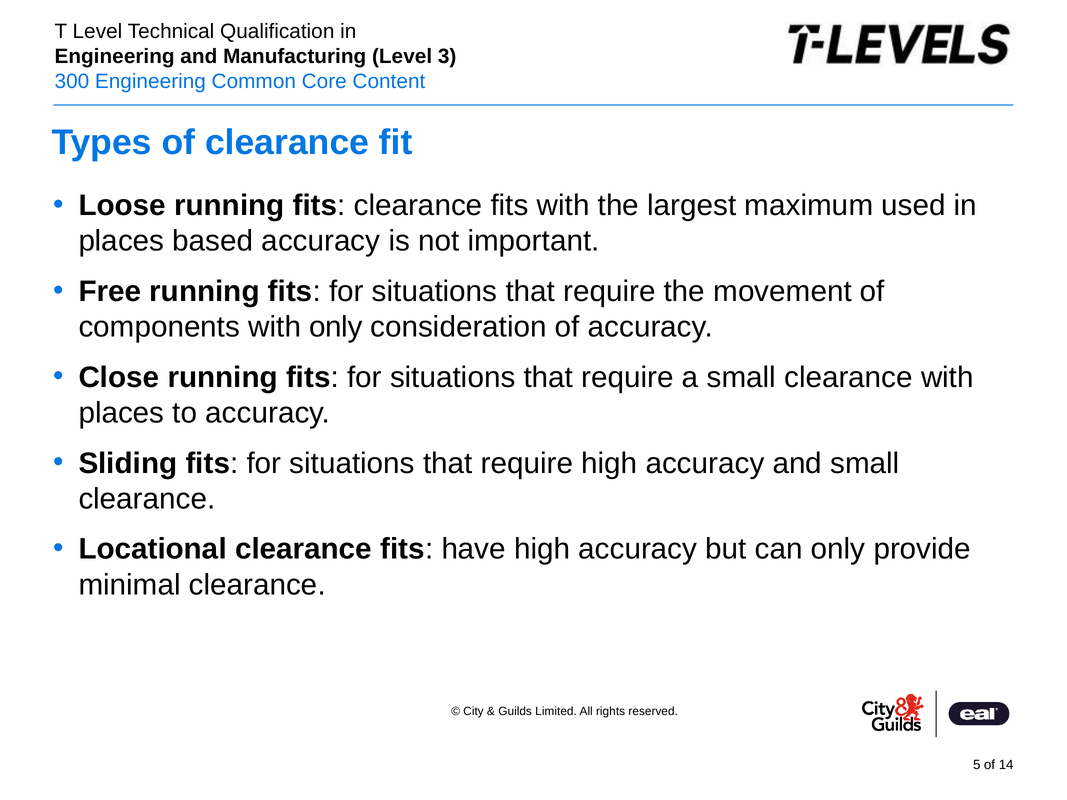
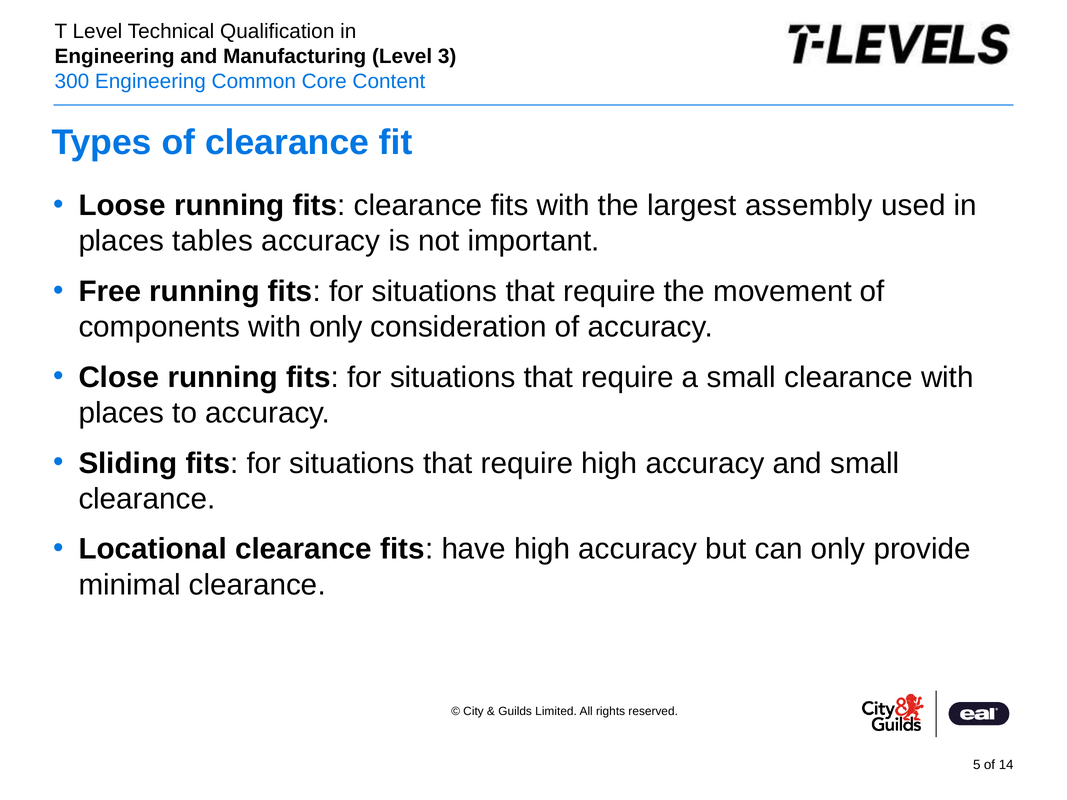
maximum: maximum -> assembly (809, 206)
based: based -> tables (213, 241)
